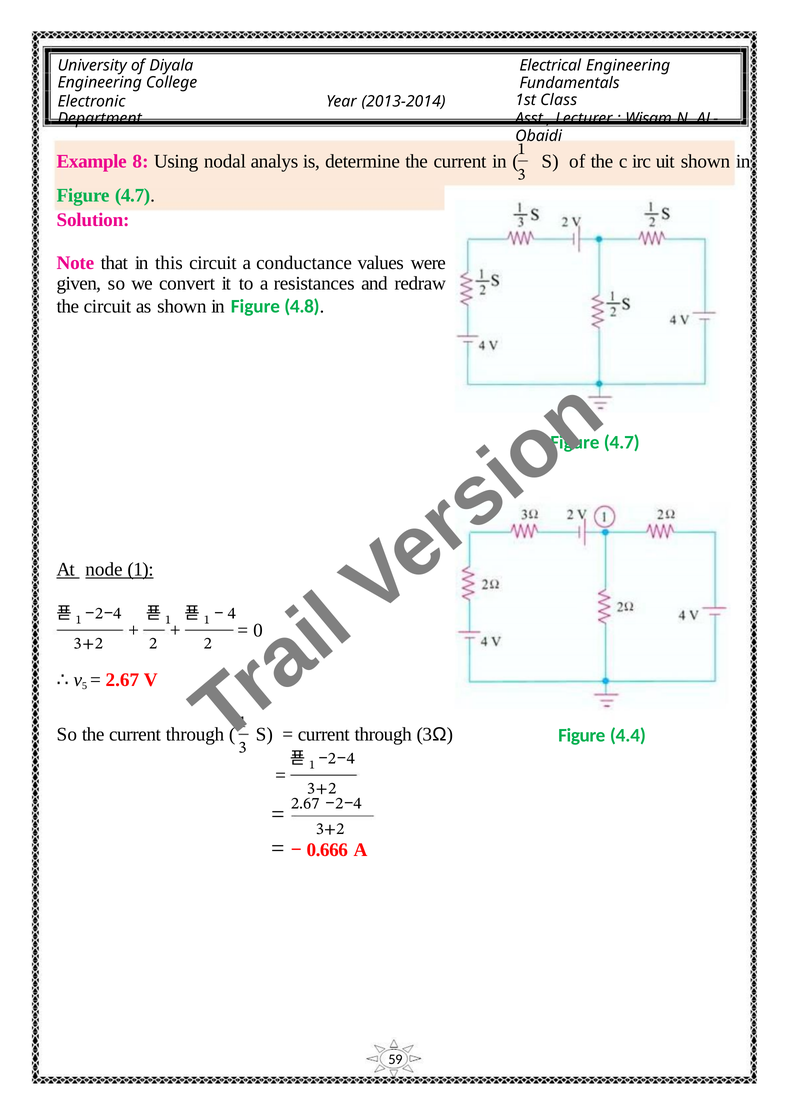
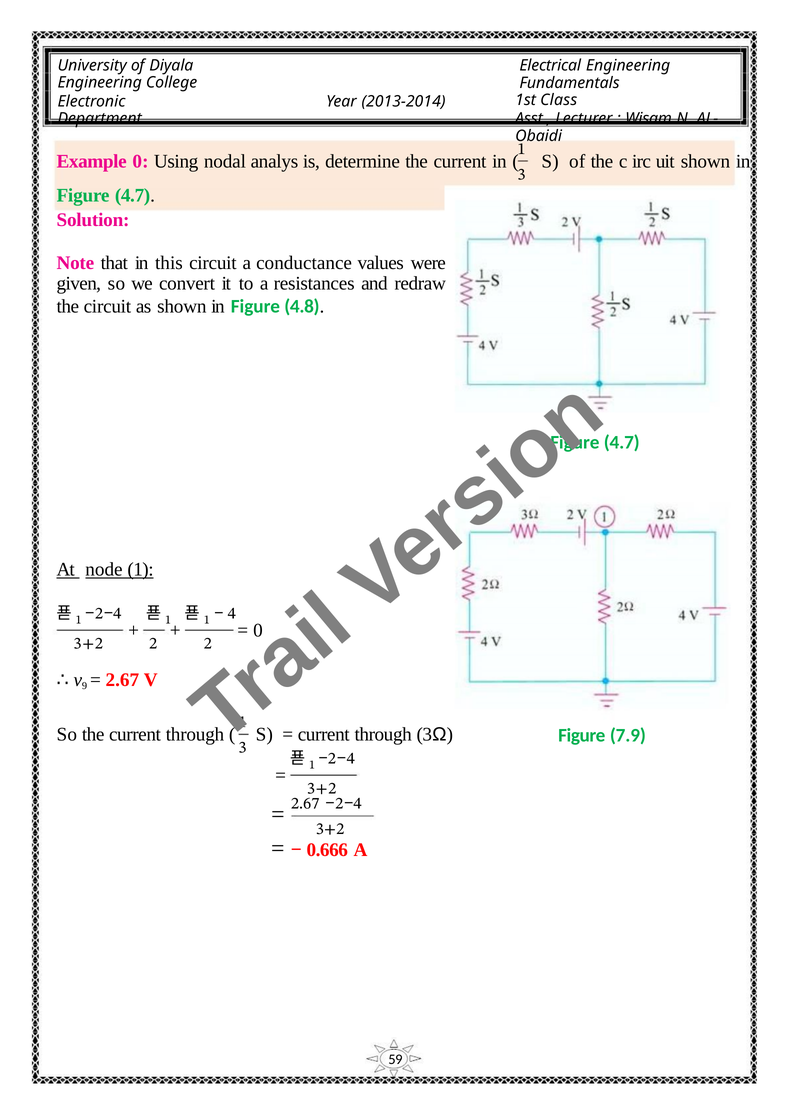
Example 8: 8 -> 0 (141, 161)
5: 5 -> 9 (85, 685)
4.4: 4.4 -> 7.9 (628, 735)
